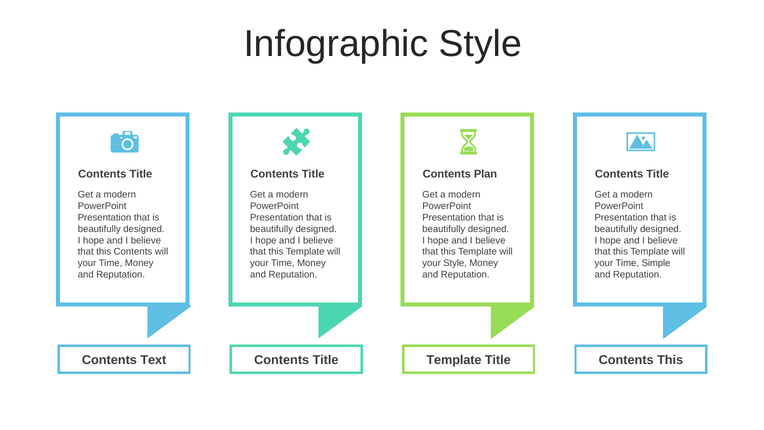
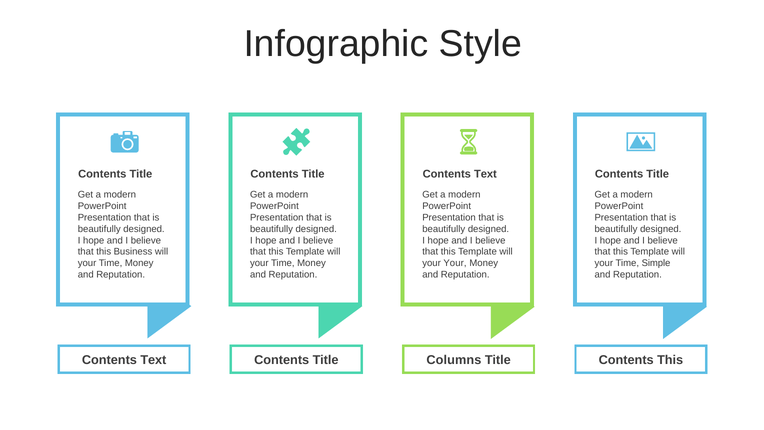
Plan: Plan -> Text (485, 174)
this Contents: Contents -> Business (133, 252)
your Style: Style -> Your (455, 263)
Title Template: Template -> Columns (454, 360)
